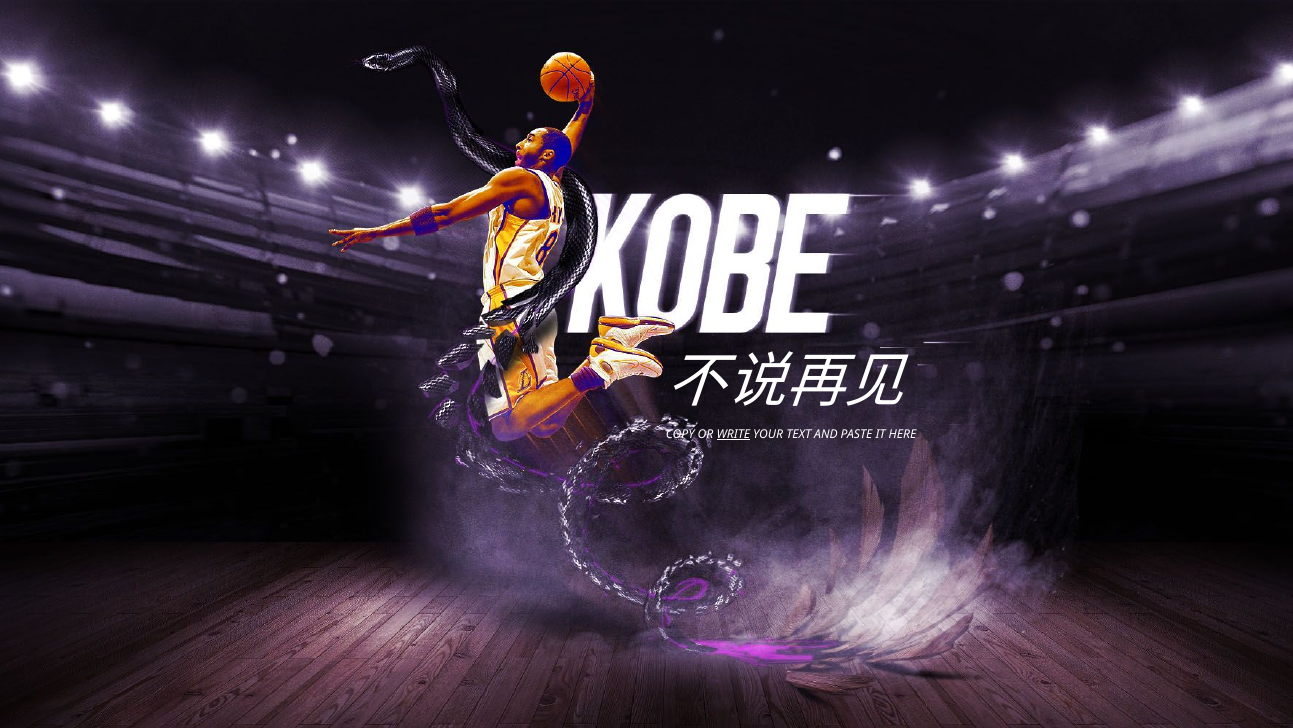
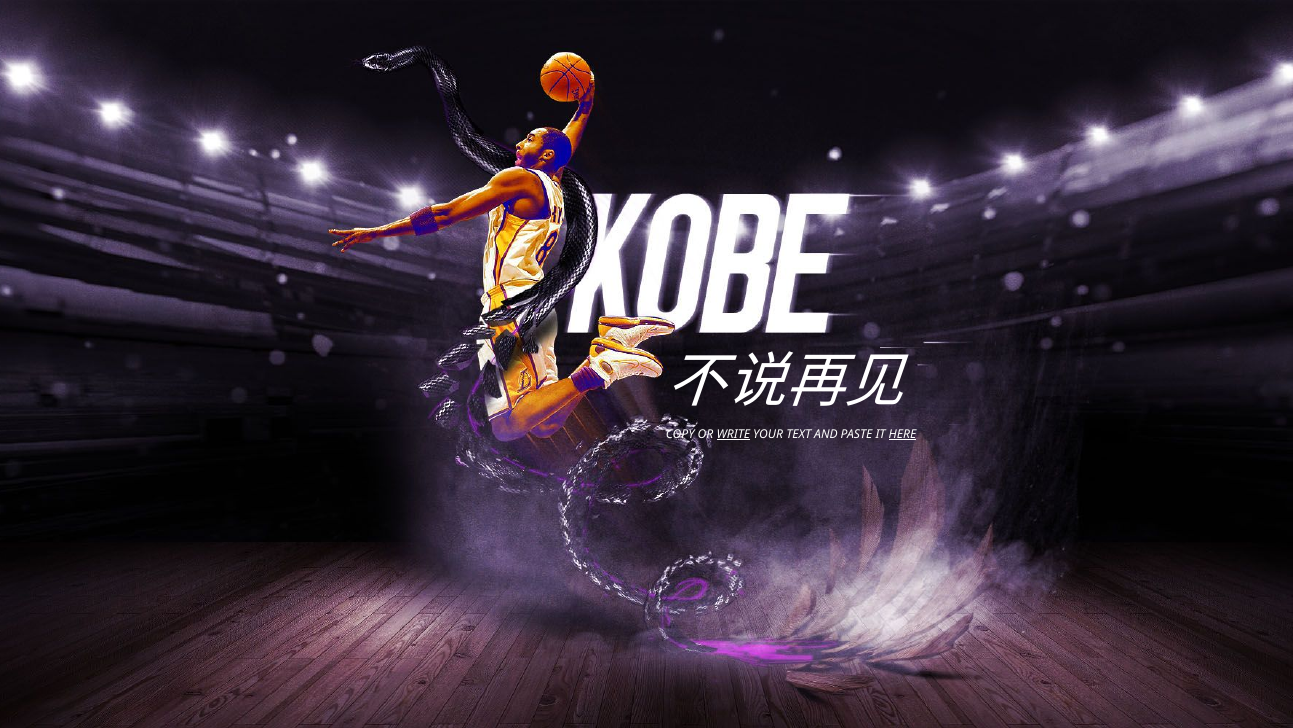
HERE underline: none -> present (902, 434)
